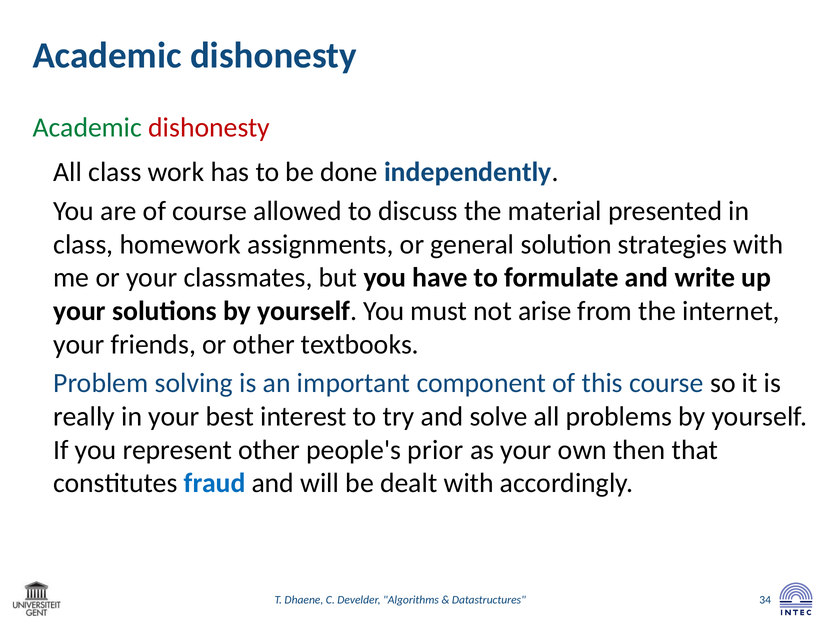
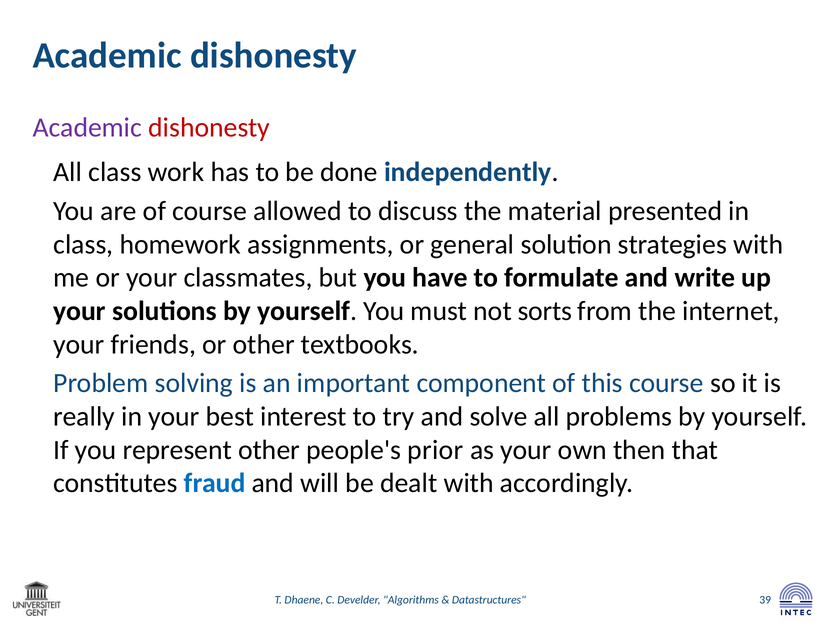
Academic colour: green -> purple (87, 128)
arise: arise -> sorts (545, 311)
34: 34 -> 39 (765, 599)
